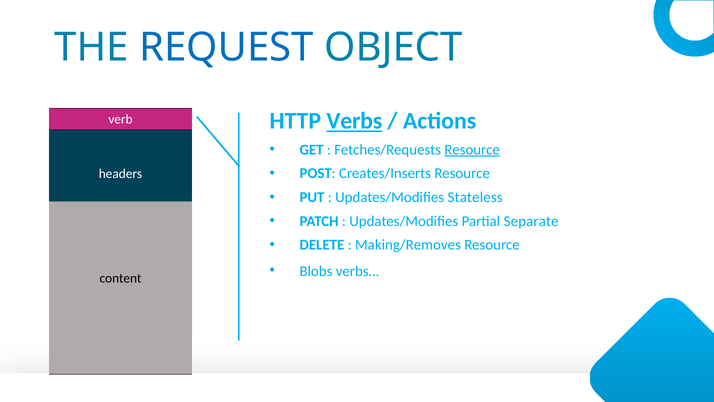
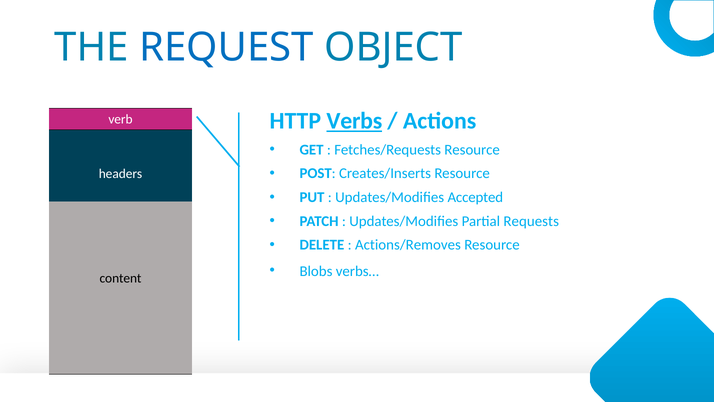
Resource underline: present -> none (472, 149)
Stateless: Stateless -> Accepted (475, 197)
Separate: Separate -> Requests (531, 221)
Making/Removes: Making/Removes -> Actions/Removes (408, 245)
